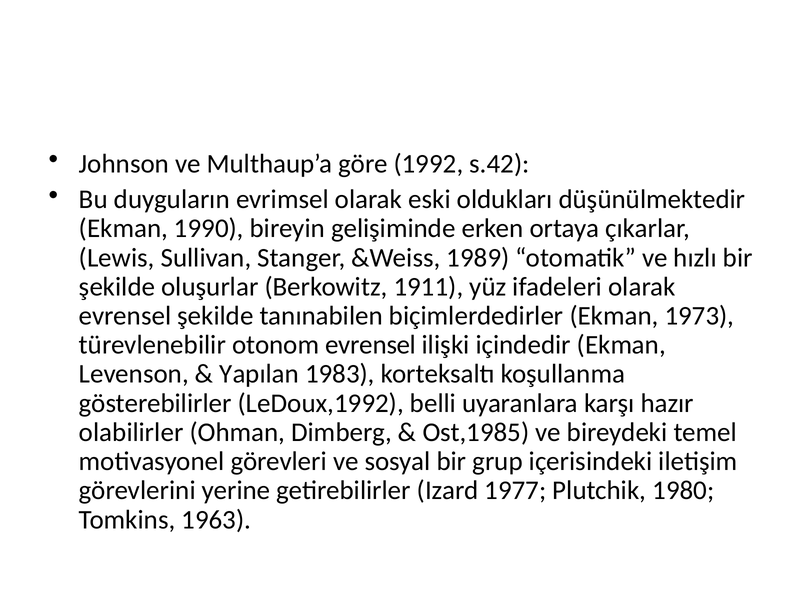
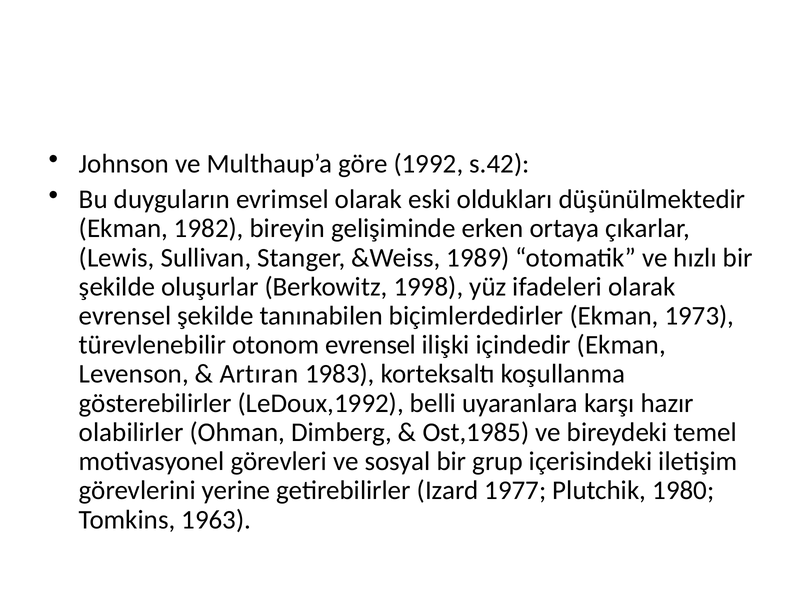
1990: 1990 -> 1982 (209, 229)
1911: 1911 -> 1998 (428, 287)
Yapılan: Yapılan -> Artıran (259, 374)
